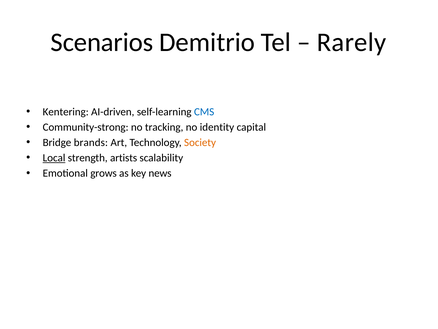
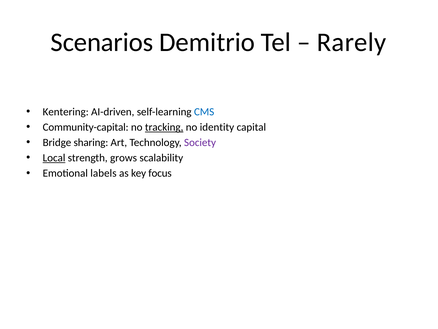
Community-strong: Community-strong -> Community-capital (86, 127)
tracking underline: none -> present (164, 127)
brands: brands -> sharing (91, 142)
Society colour: orange -> purple (200, 142)
artists: artists -> grows (124, 158)
grows: grows -> labels (103, 173)
news: news -> focus (160, 173)
